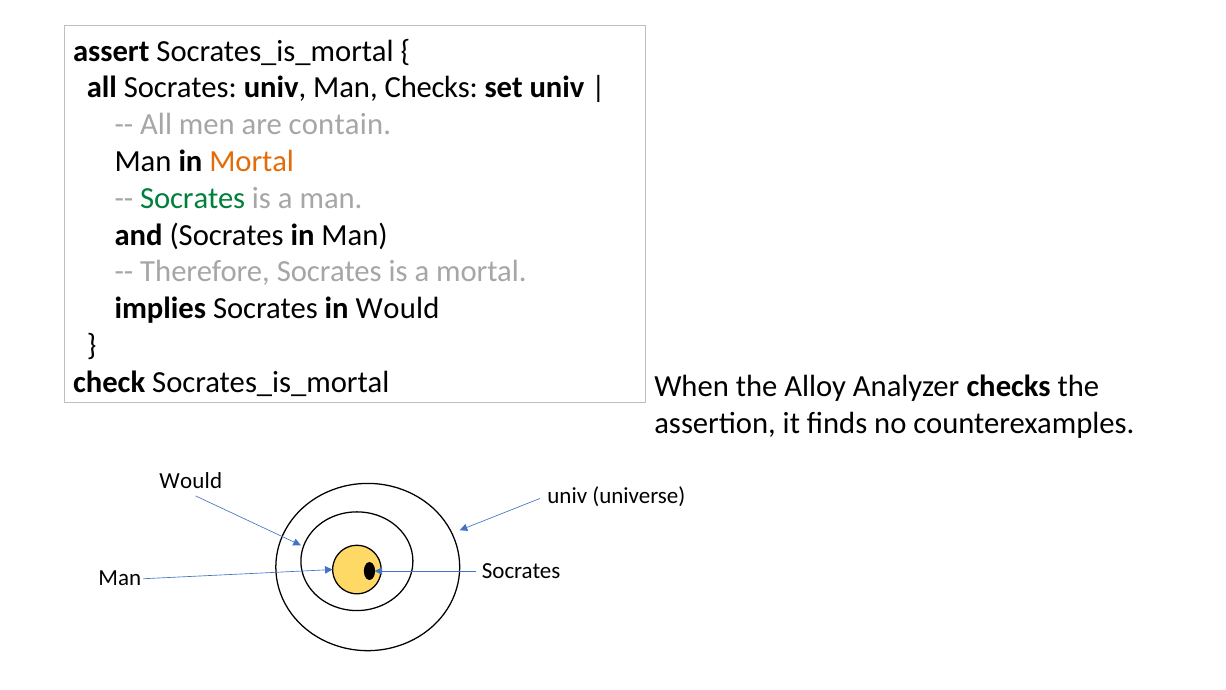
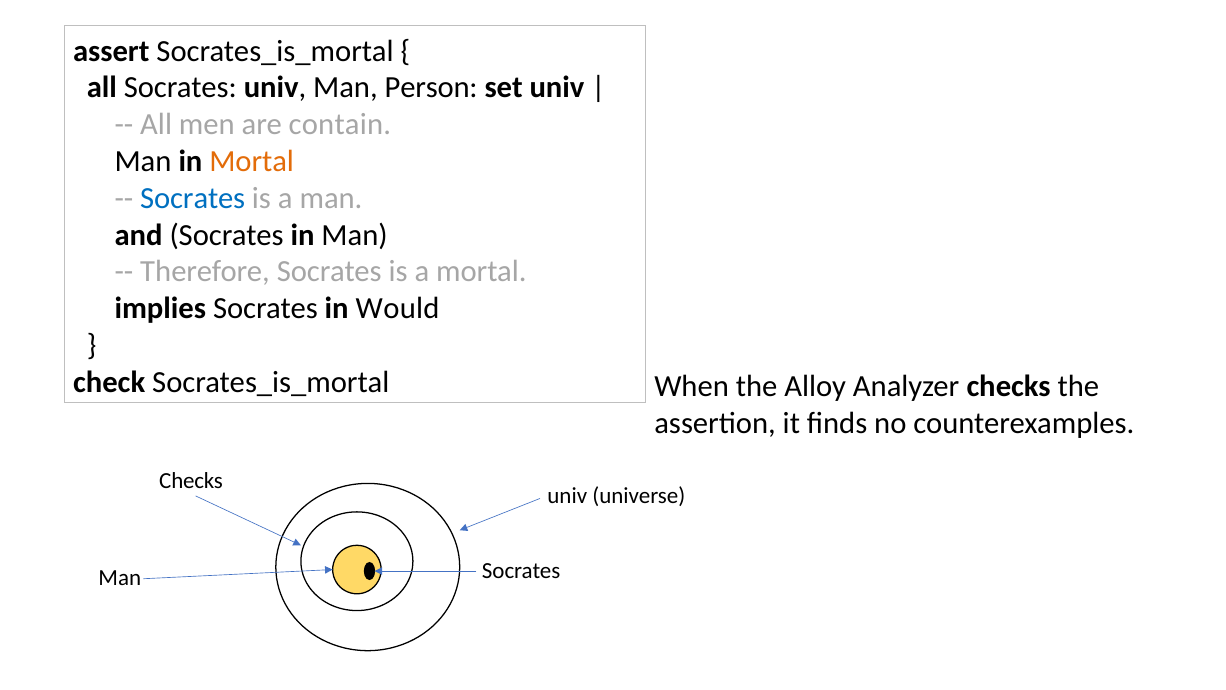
Man Checks: Checks -> Person (431, 88)
Socrates colour: green -> blue (193, 198)
Would: Would -> Checks (191, 481)
